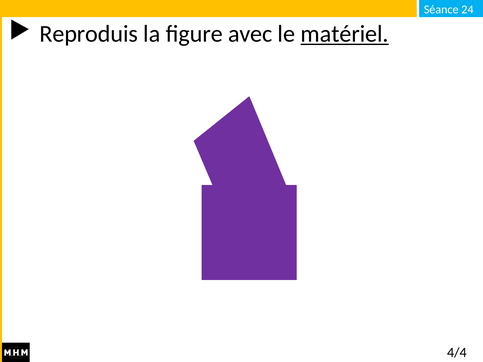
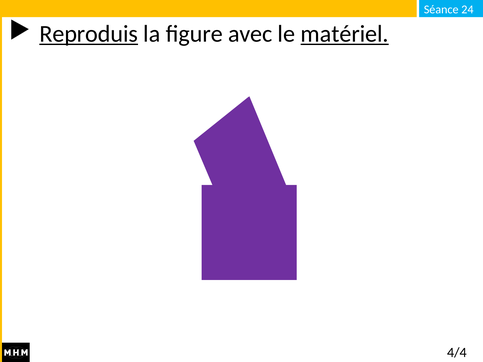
Reproduis underline: none -> present (89, 34)
